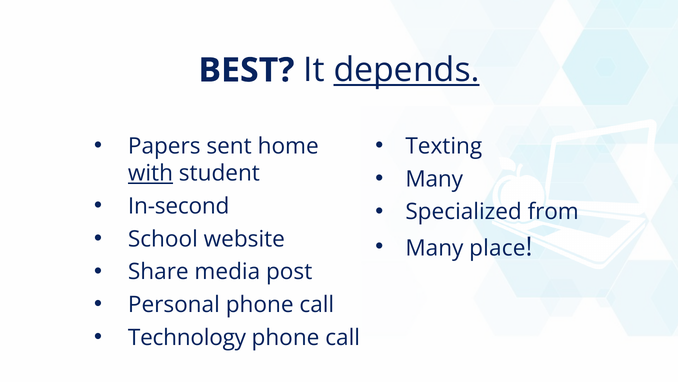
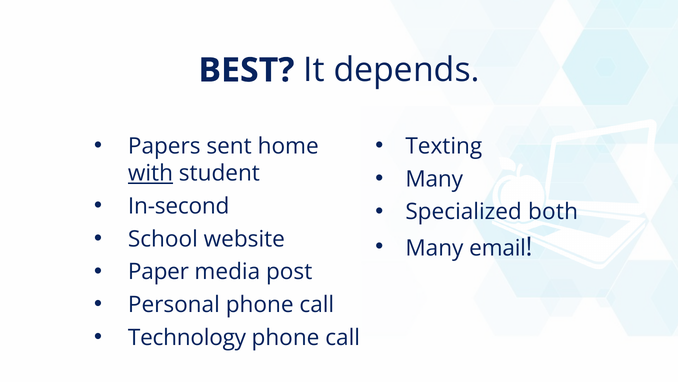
depends underline: present -> none (407, 70)
from: from -> both (553, 212)
place: place -> email (498, 248)
Share: Share -> Paper (158, 271)
